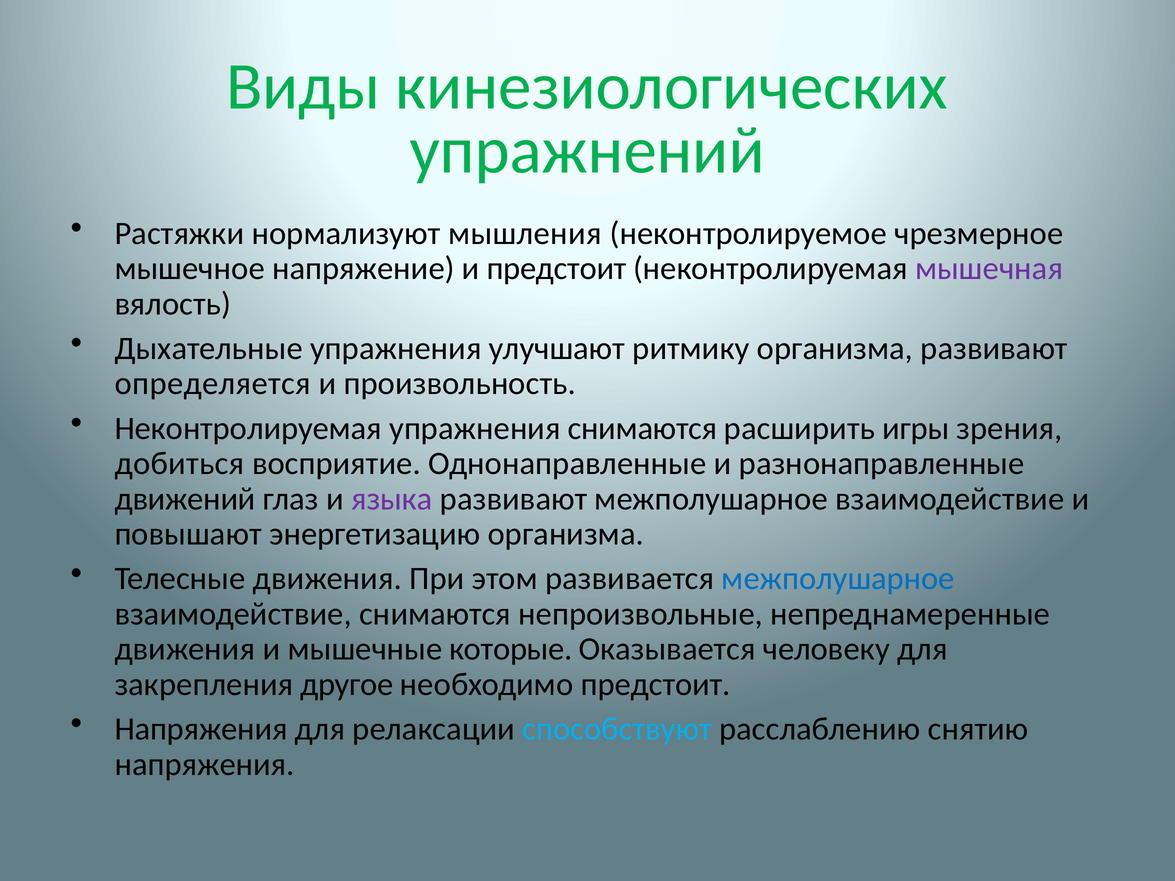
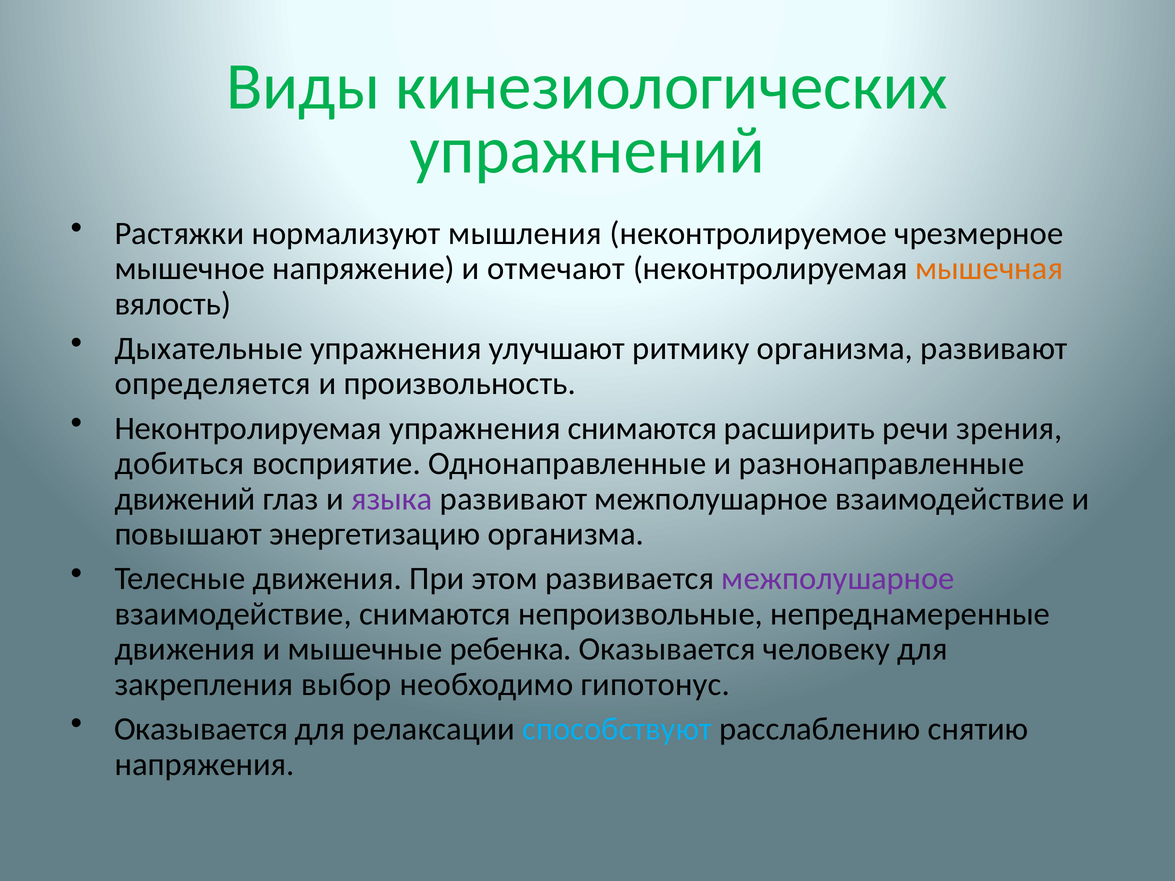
и предстоит: предстоит -> отмечают (556, 269)
мышечная colour: purple -> orange (989, 269)
игры: игры -> речи (916, 428)
межполушарное colour: blue -> purple (838, 579)
которые: которые -> ребенка (511, 649)
другое: другое -> выбор (346, 685)
необходимо предстоит: предстоит -> гипотонус (655, 685)
Напряжения: Напряжения -> Оказывается (201, 729)
